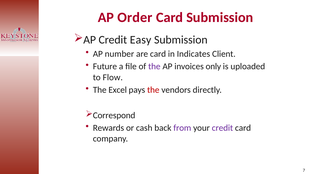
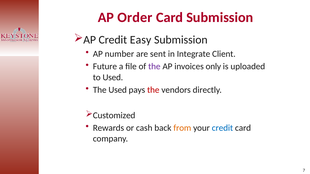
are card: card -> sent (158, 54)
Indicates: Indicates -> Integrate (194, 54)
to Flow: Flow -> Used (113, 78)
The Excel: Excel -> Used (118, 90)
Correspond: Correspond -> Customized (114, 116)
from colour: purple -> orange (182, 128)
credit colour: purple -> blue (222, 128)
